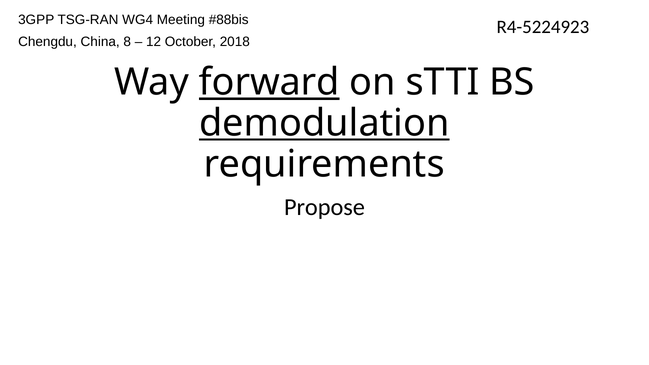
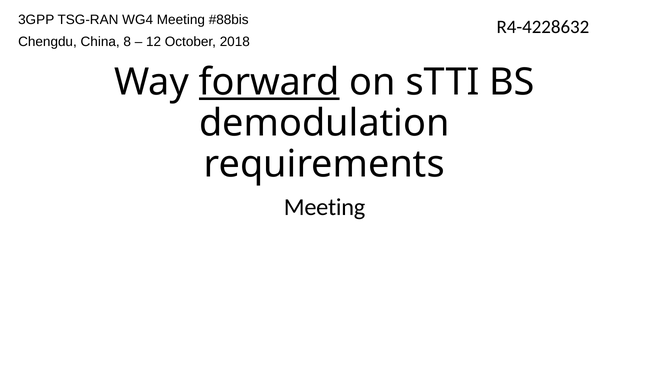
R4-5224923: R4-5224923 -> R4-4228632 (543, 27)
demodulation underline: present -> none (324, 123)
Propose: Propose -> Meeting (325, 207)
